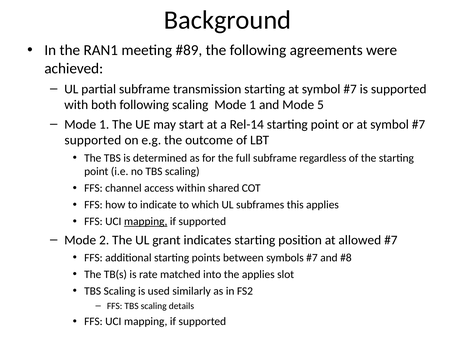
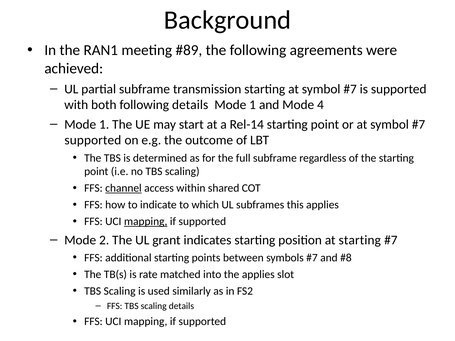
following scaling: scaling -> details (190, 105)
5: 5 -> 4 (320, 105)
channel underline: none -> present (123, 188)
at allowed: allowed -> starting (360, 240)
